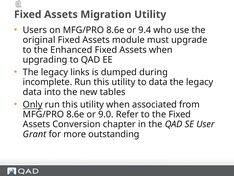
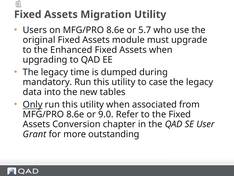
9.4: 9.4 -> 5.7 (145, 30)
links: links -> time (80, 72)
incomplete: incomplete -> mandatory (47, 82)
to data: data -> case (158, 82)
